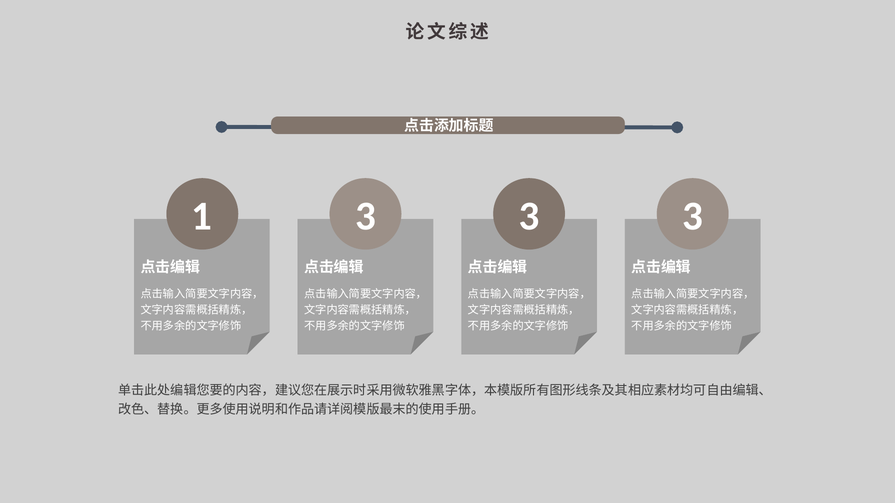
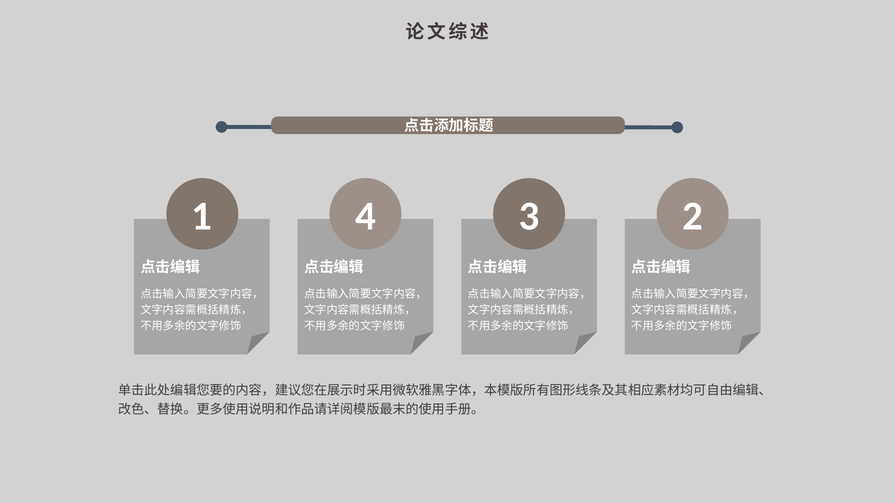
1 3: 3 -> 4 (365, 217)
3: 3 -> 2 (693, 217)
